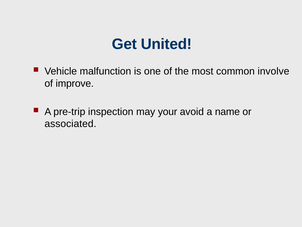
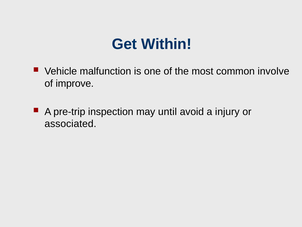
United: United -> Within (166, 44)
your: your -> until (167, 111)
name: name -> injury (227, 111)
